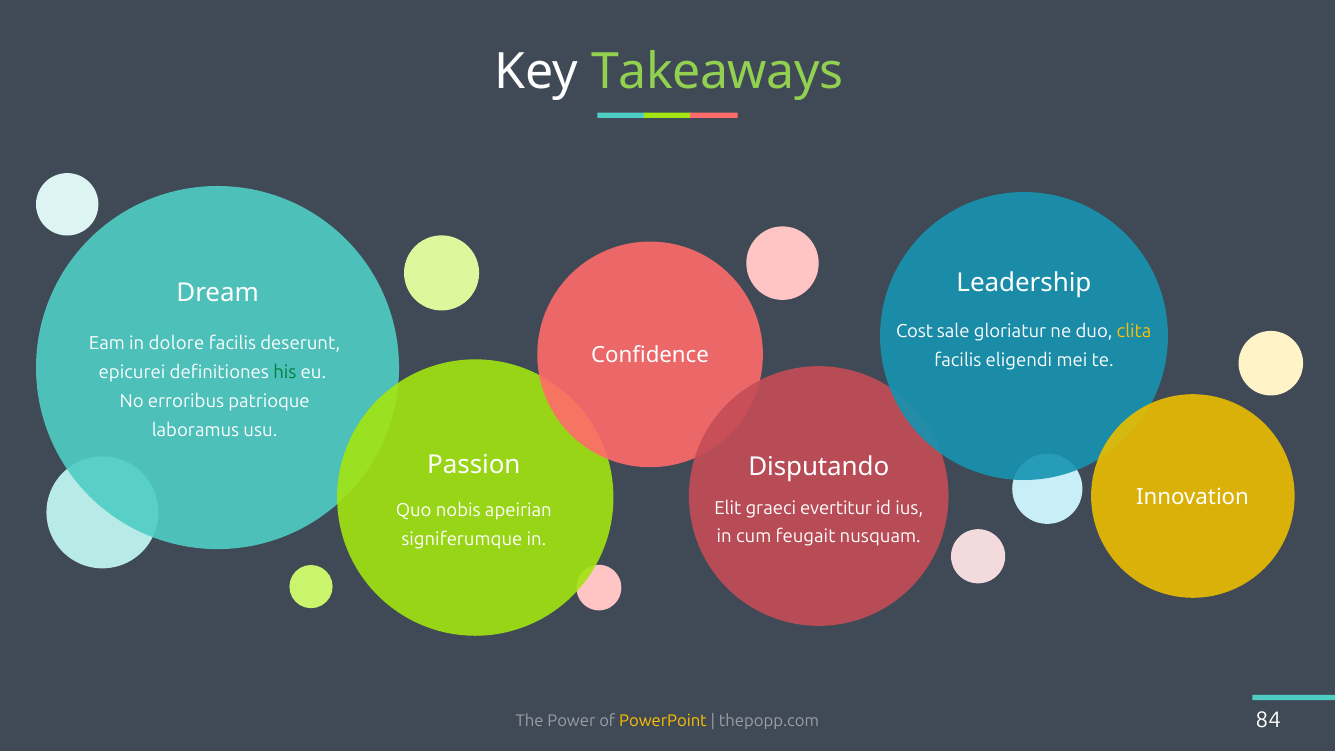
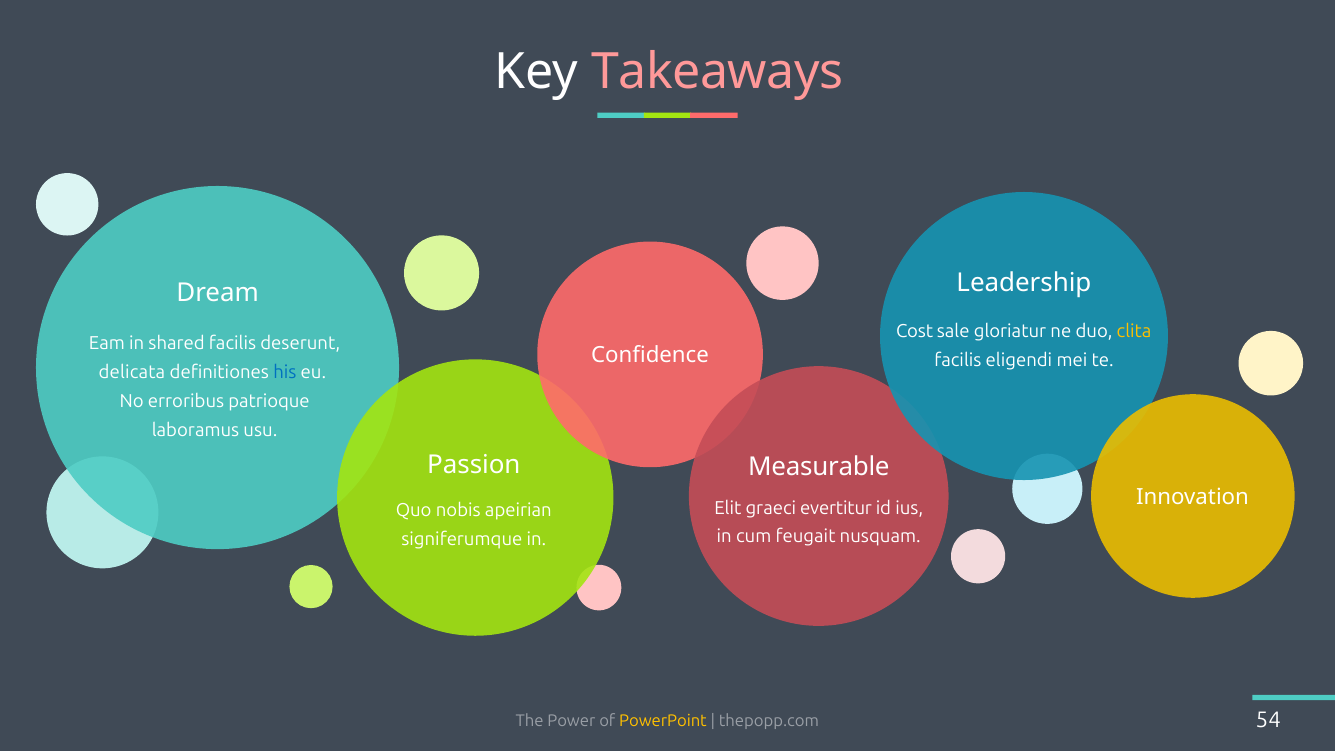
Takeaways colour: light green -> pink (717, 72)
dolore: dolore -> shared (177, 343)
epicurei: epicurei -> delicata (132, 372)
his colour: green -> blue (285, 372)
Disputando: Disputando -> Measurable (819, 467)
84: 84 -> 54 (1268, 720)
